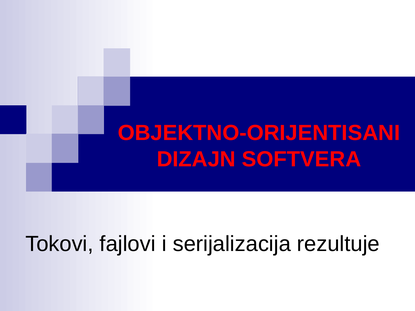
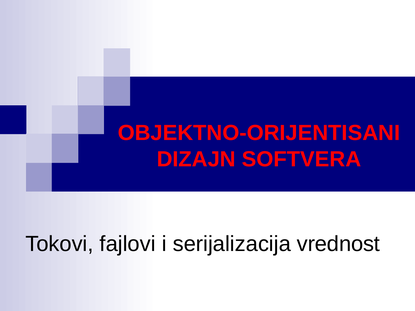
rezultuje: rezultuje -> vrednost (338, 244)
